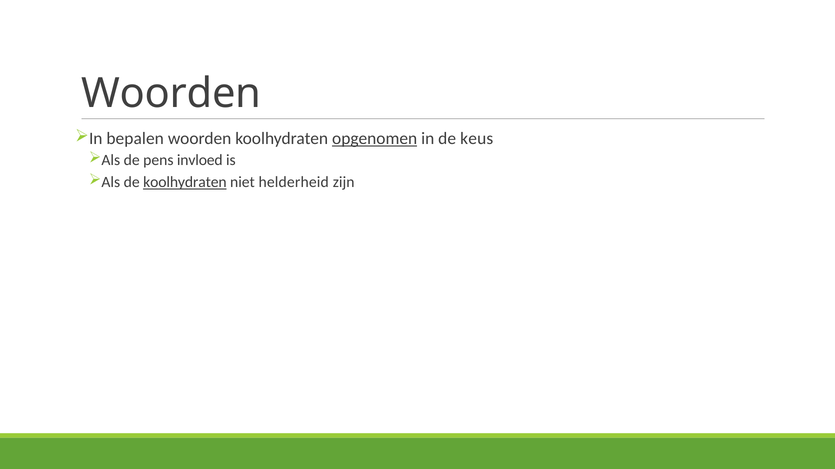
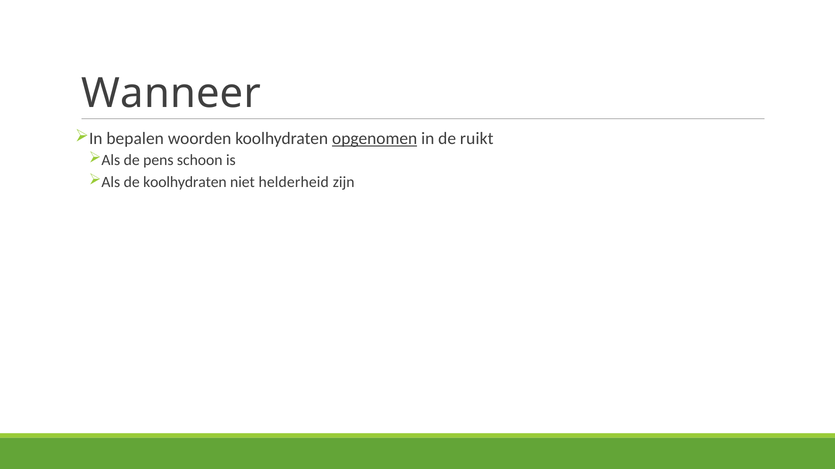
Woorden: Woorden -> Wanneer (171, 94)
keus: keus -> ruikt (477, 139)
invloed: invloed -> schoon (200, 160)
koolhydraten underline: present -> none (185, 182)
